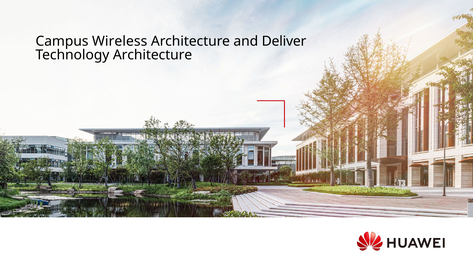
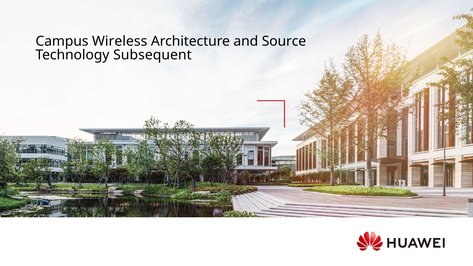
Deliver: Deliver -> Source (284, 41)
Technology Architecture: Architecture -> Subsequent (152, 55)
